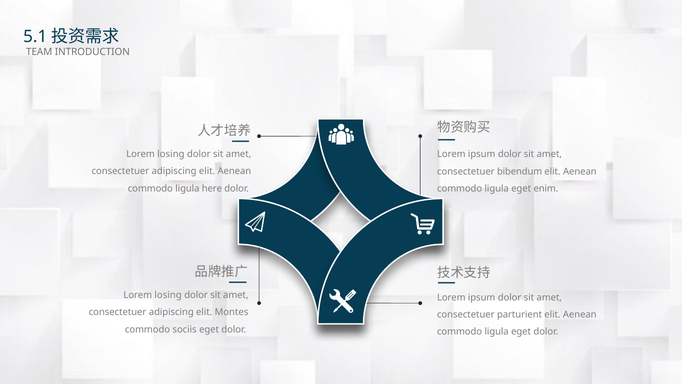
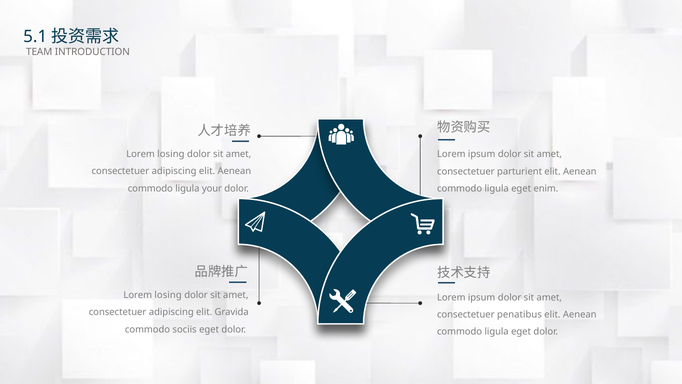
bibendum: bibendum -> parturient (520, 171)
here: here -> your (212, 188)
Montes: Montes -> Gravida (232, 312)
parturient: parturient -> penatibus (519, 314)
